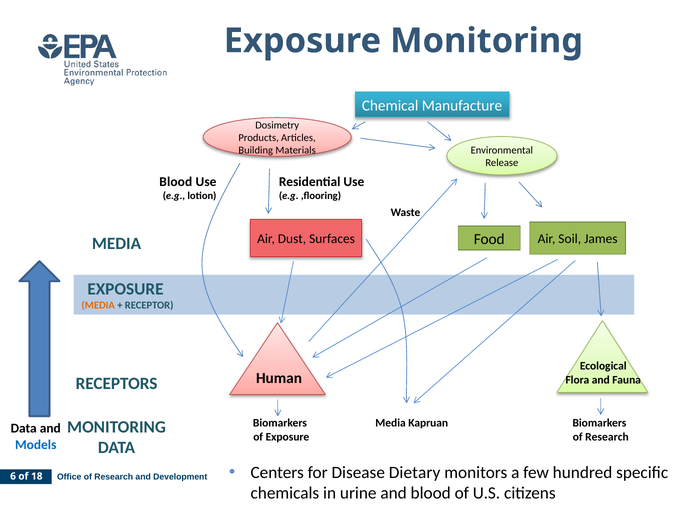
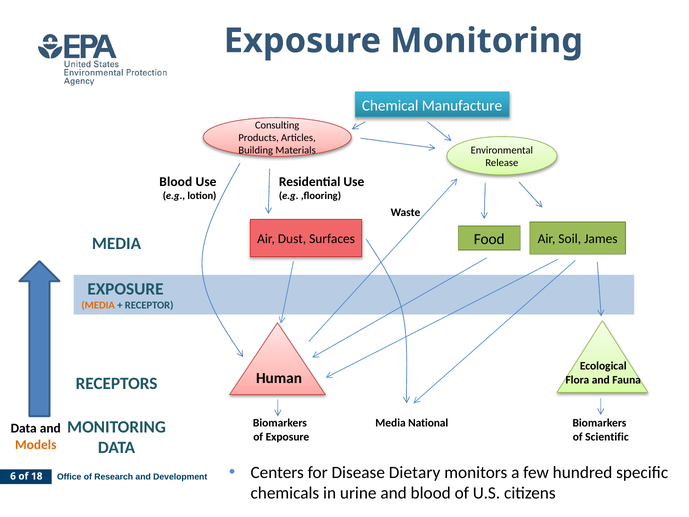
Dosimetry: Dosimetry -> Consulting (277, 125)
Kapruan: Kapruan -> National (428, 423)
Research: Research -> Scientific (607, 437)
Models colour: blue -> orange (36, 444)
